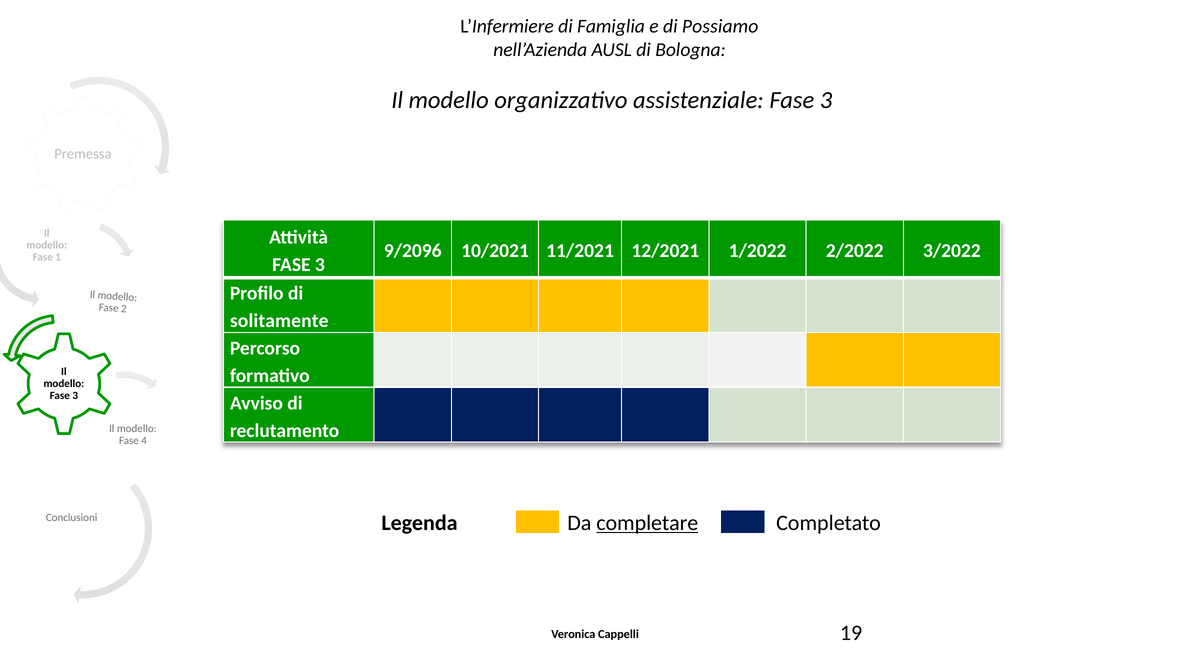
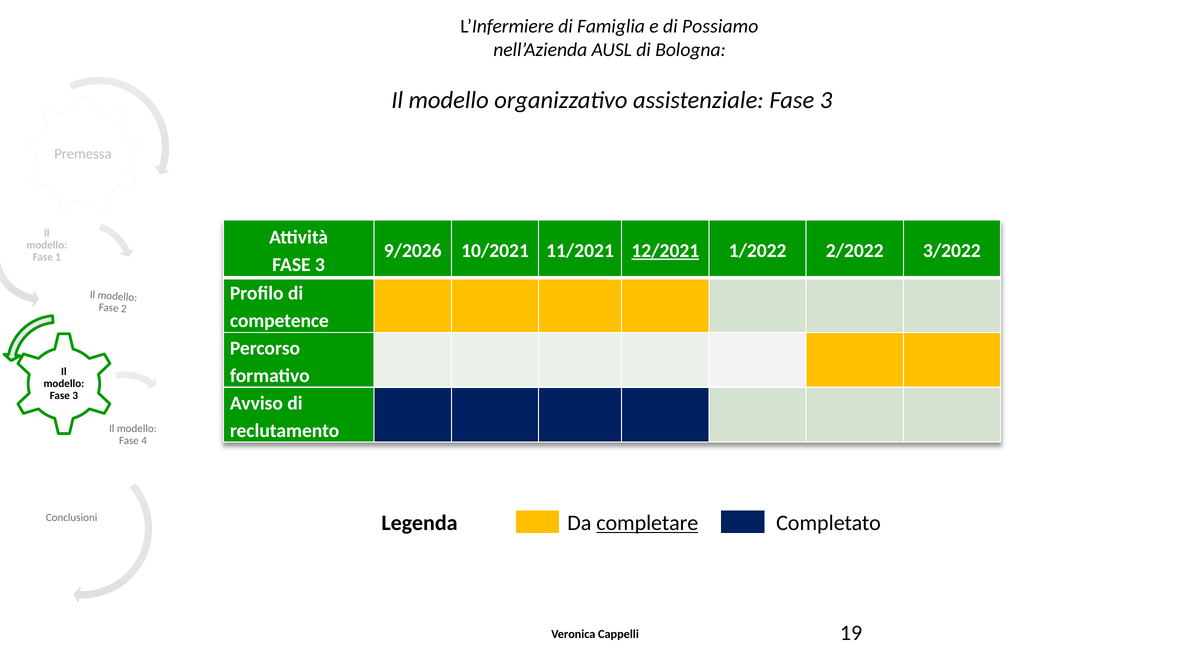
9/2096: 9/2096 -> 9/2026 (413, 251)
12/2021 underline: none -> present (665, 251)
solitamente: solitamente -> competence (279, 321)
